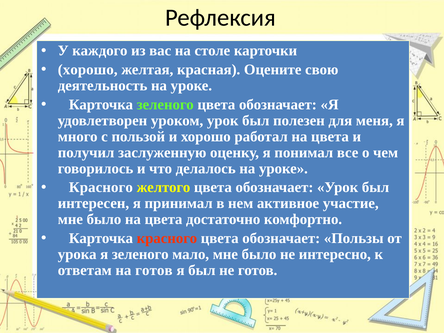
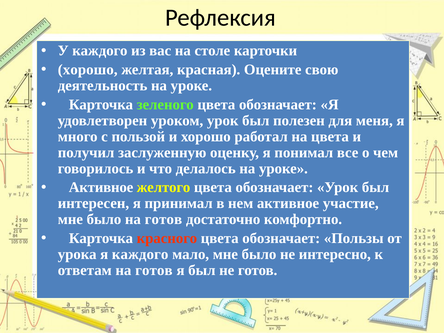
Красного: Красного -> Активное (101, 187)
было на цвета: цвета -> готов (163, 219)
я зеленого: зеленого -> каждого (140, 254)
